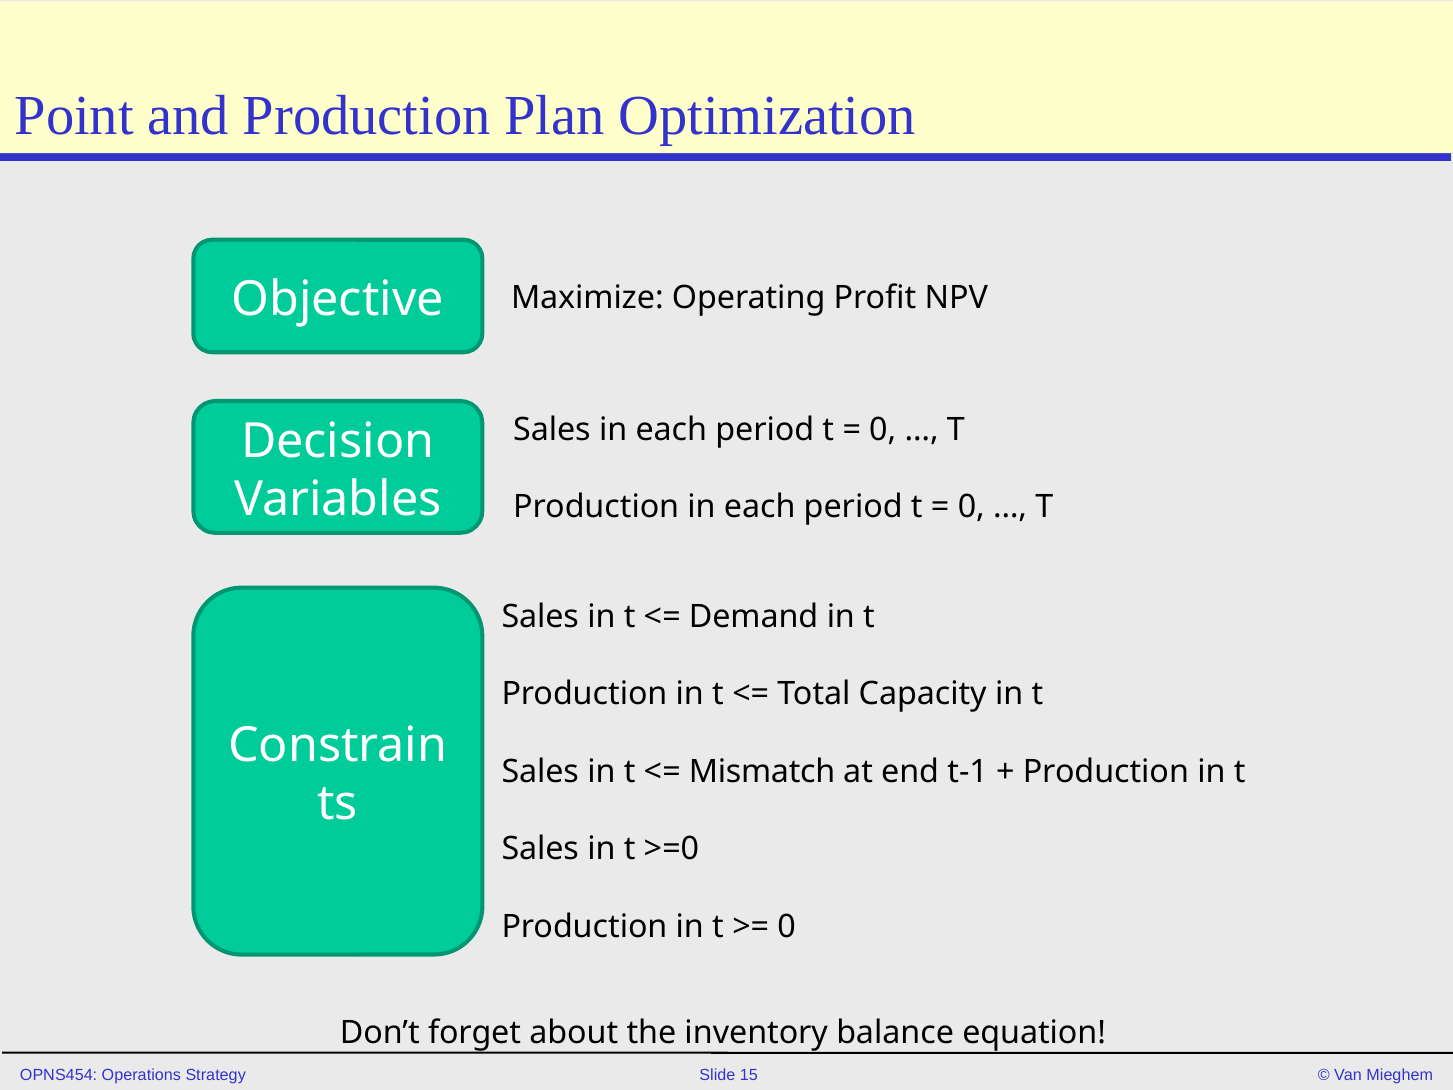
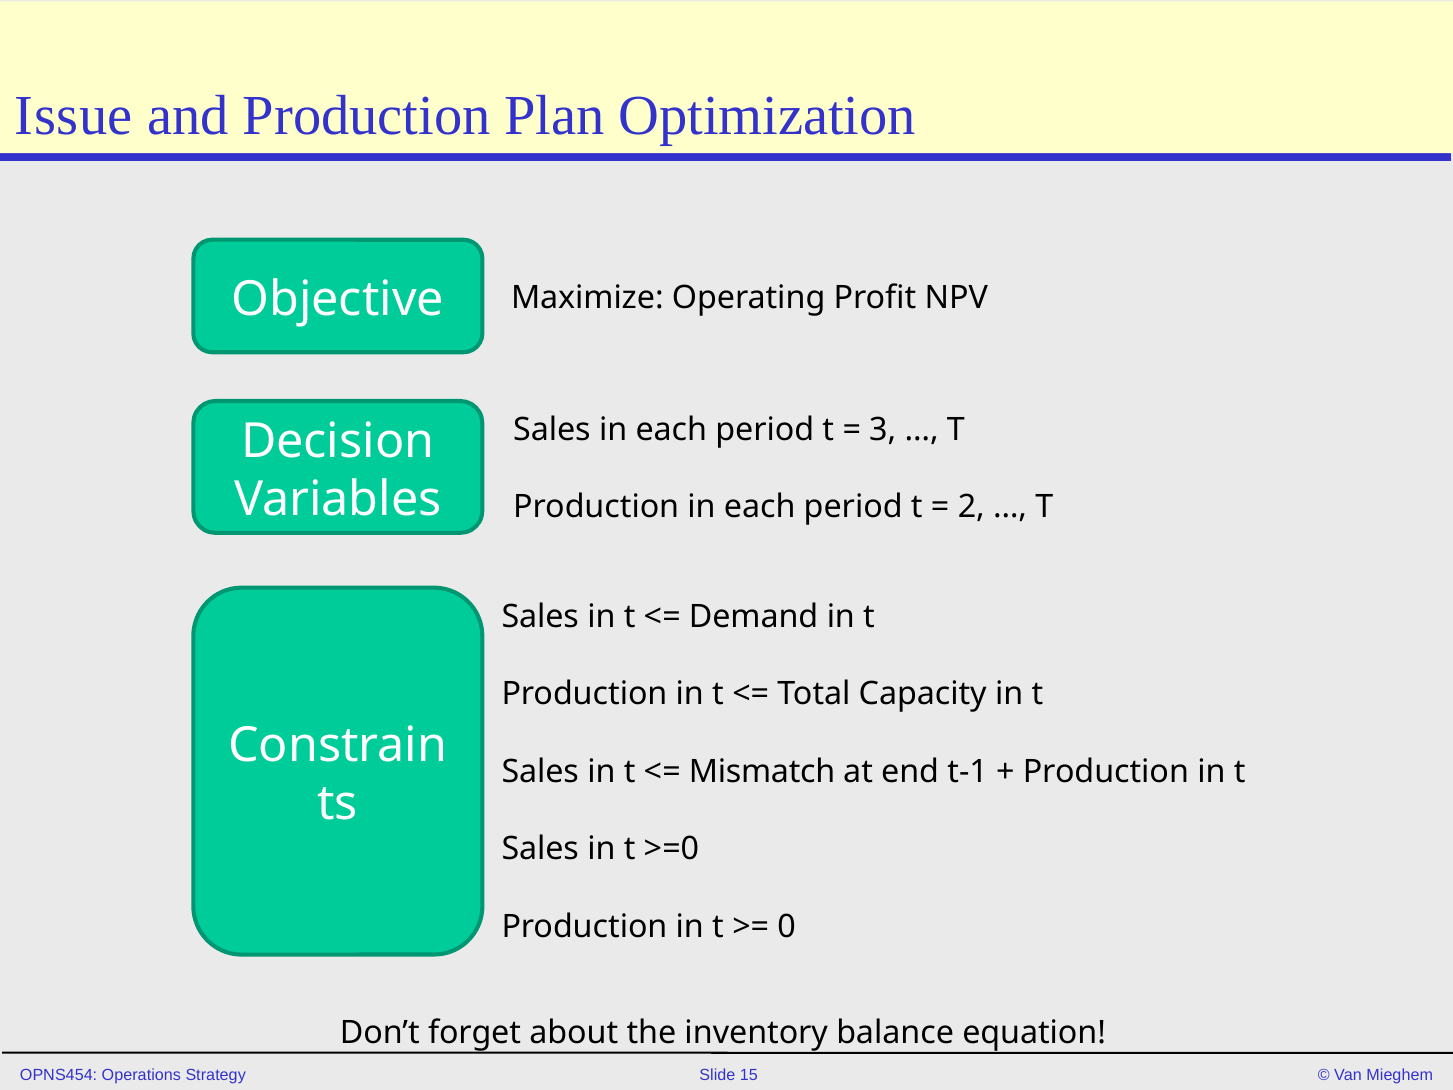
Point: Point -> Issue (74, 116)
0: 0 -> 3 (883, 430)
0: 0 -> 2 (971, 507)
